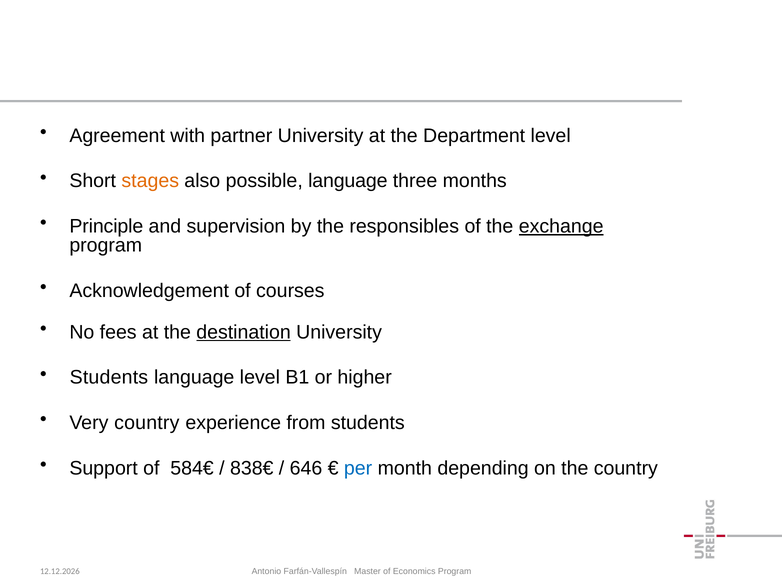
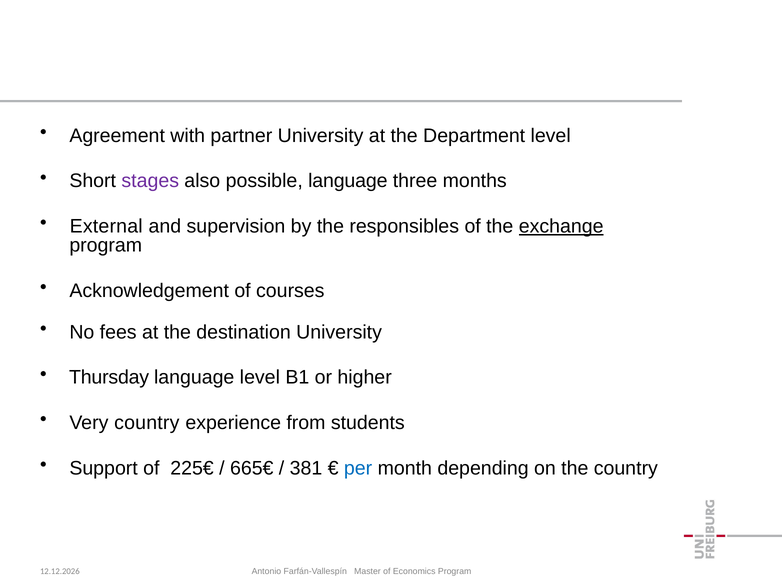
stages colour: orange -> purple (150, 181)
Principle: Principle -> External (106, 226)
destination underline: present -> none (244, 332)
Students: Students -> Thursday (109, 377)
584€: 584€ -> 225€ (192, 468)
838€: 838€ -> 665€ (252, 468)
646: 646 -> 381 (306, 468)
